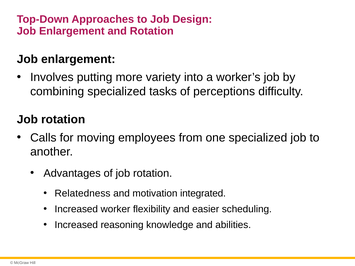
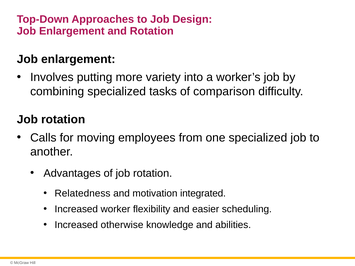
perceptions: perceptions -> comparison (224, 92)
reasoning: reasoning -> otherwise (122, 225)
